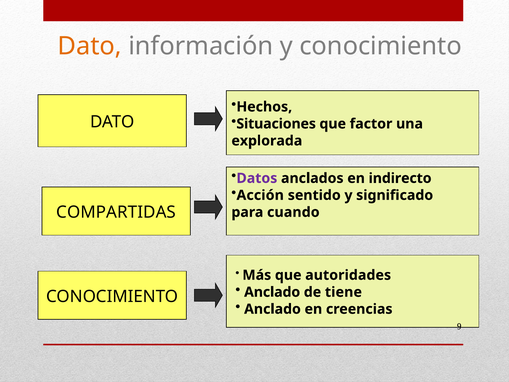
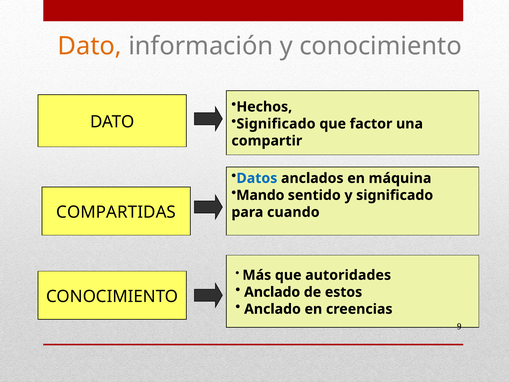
Situaciones: Situaciones -> Significado (276, 124)
explorada: explorada -> compartir (267, 141)
Datos colour: purple -> blue (257, 178)
indirecto: indirecto -> máquina (400, 178)
Acción: Acción -> Mando (260, 195)
tiene: tiene -> estos (344, 292)
